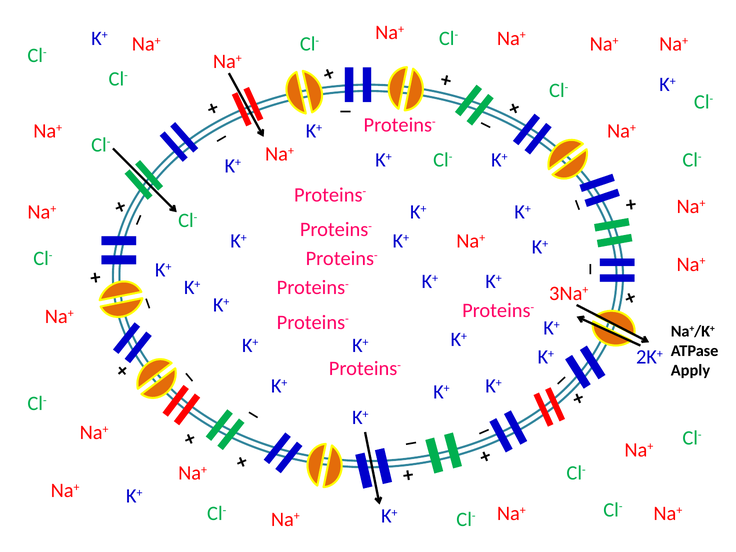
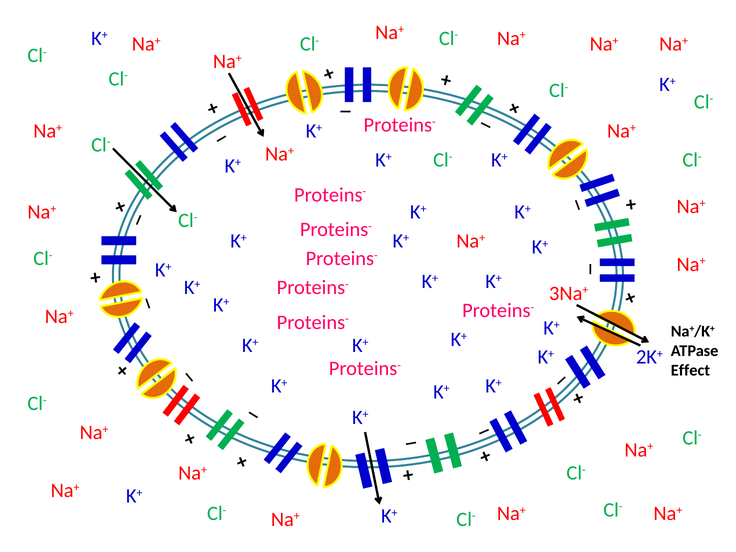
Apply: Apply -> Effect (690, 370)
